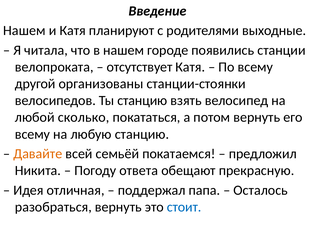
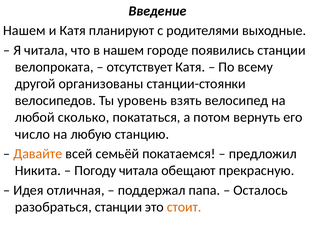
Ты станцию: станцию -> уровень (142, 101)
всему: всему -> число (32, 134)
Погоду ответа: ответа -> читала (139, 171)
разобраться вернуть: вернуть -> станции (118, 207)
стоит colour: blue -> orange (184, 207)
